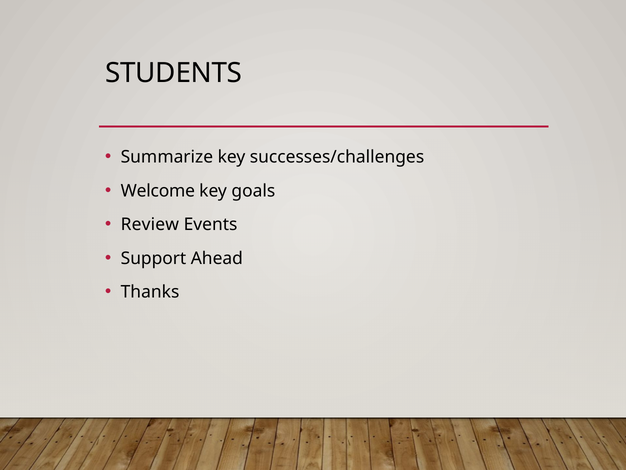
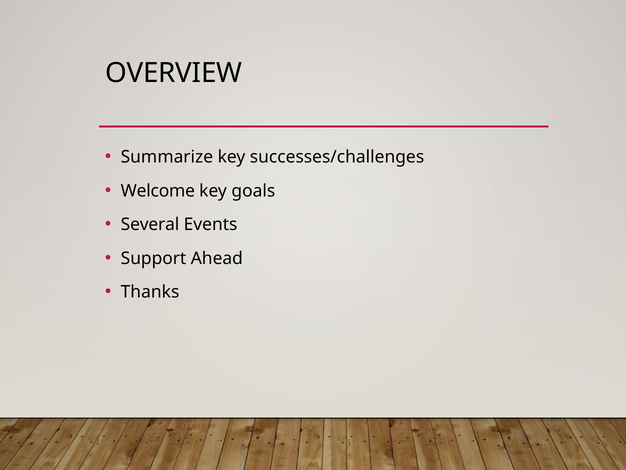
STUDENTS: STUDENTS -> OVERVIEW (174, 73)
Review: Review -> Several (150, 224)
